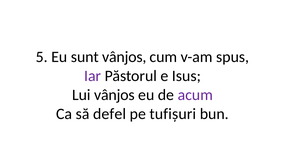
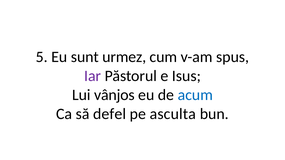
sunt vânjos: vânjos -> urmez (124, 57)
acum colour: purple -> blue (195, 95)
tufișuri: tufișuri -> asculta (173, 114)
